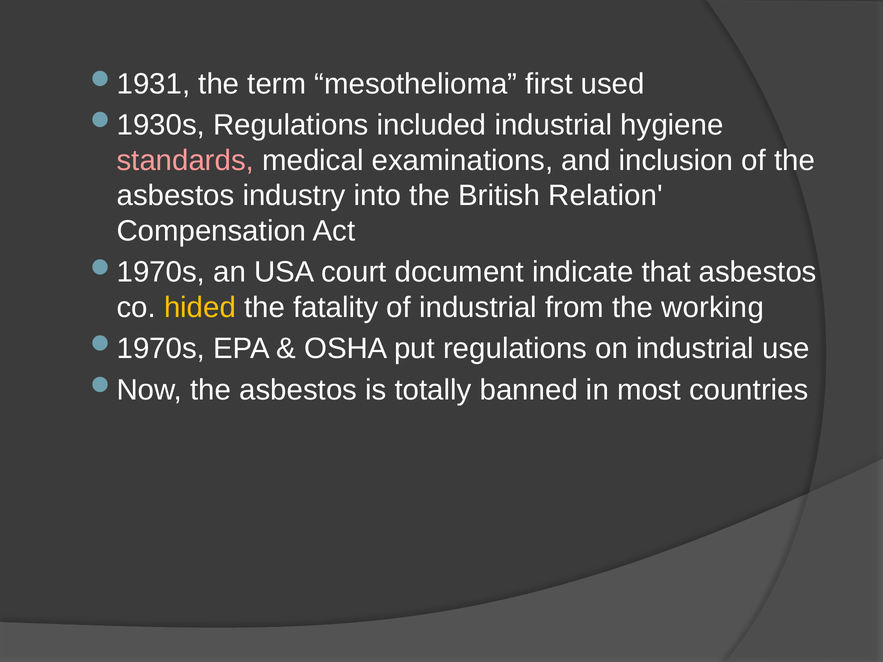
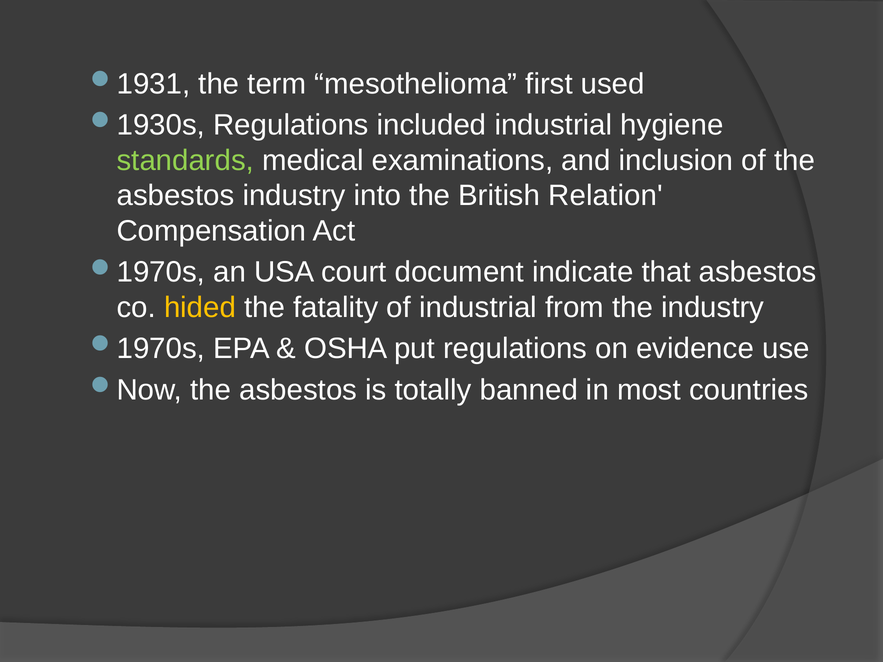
standards colour: pink -> light green (185, 161)
the working: working -> industry (713, 308)
on industrial: industrial -> evidence (695, 349)
